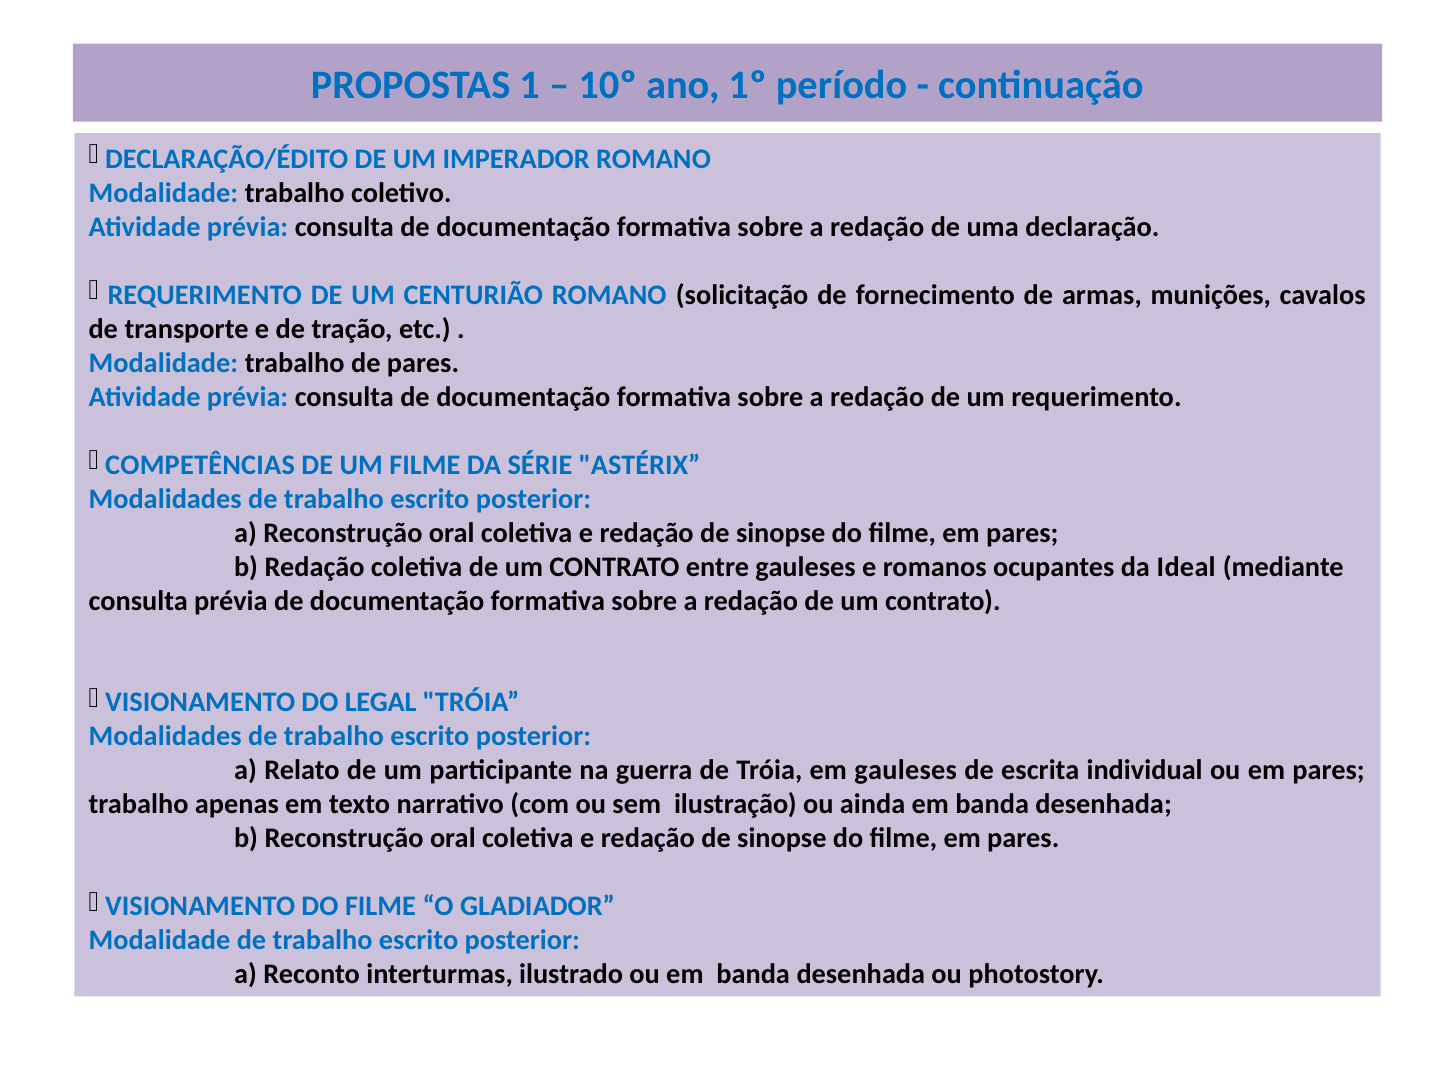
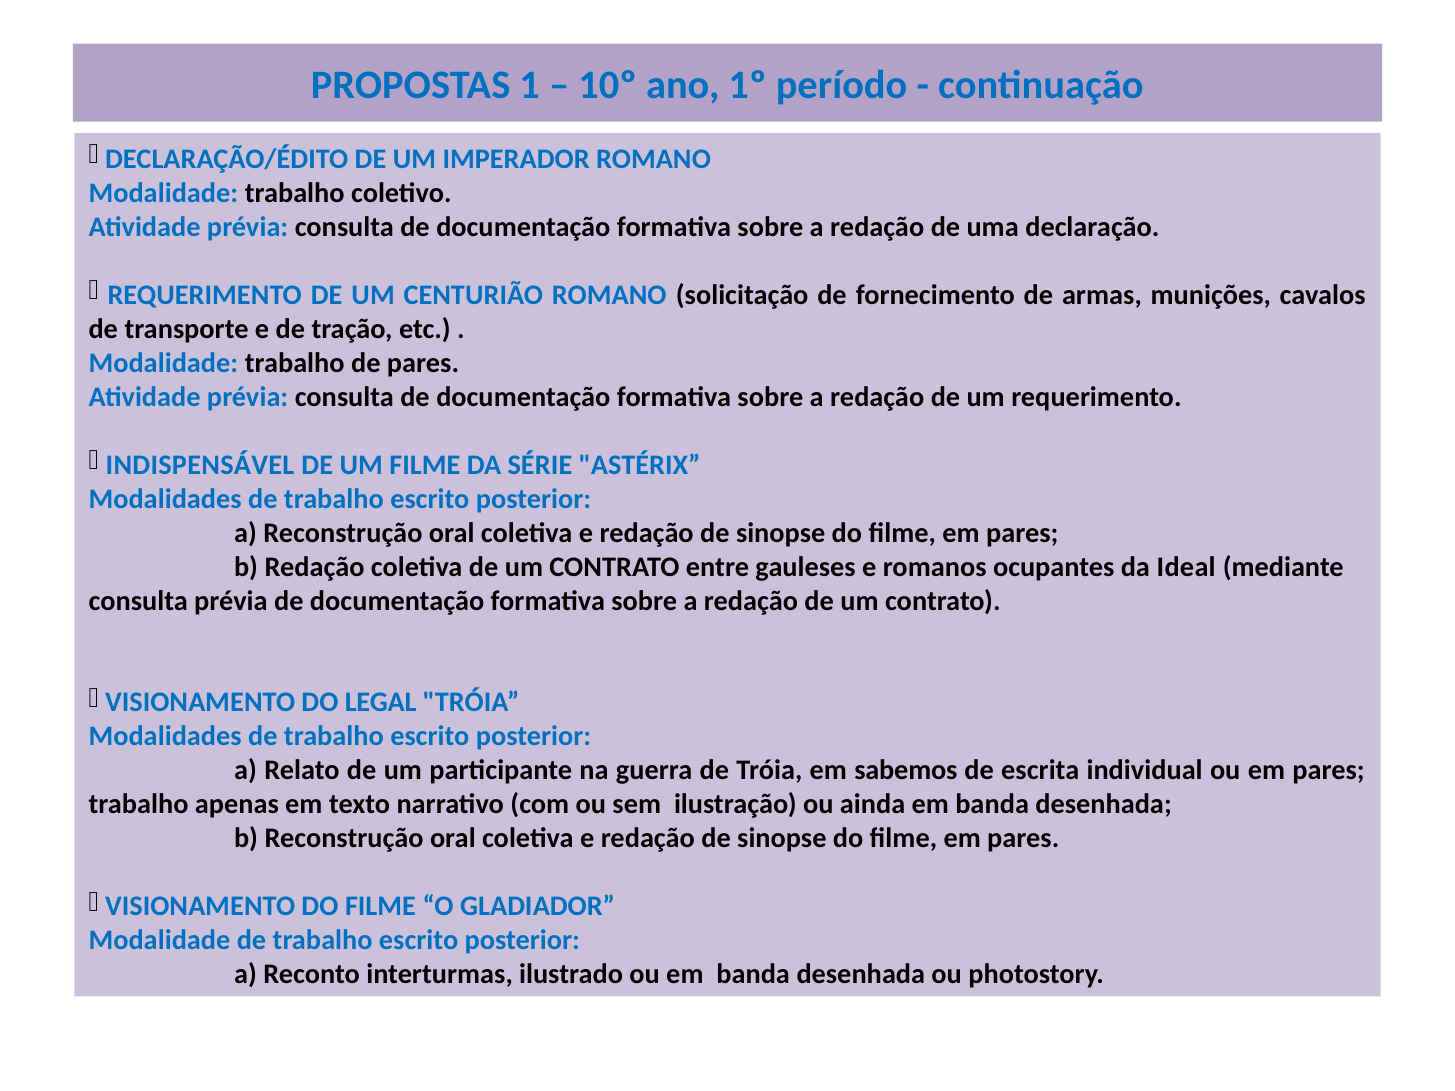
COMPETÊNCIAS: COMPETÊNCIAS -> INDISPENSÁVEL (200, 465)
em gauleses: gauleses -> sabemos (906, 771)
